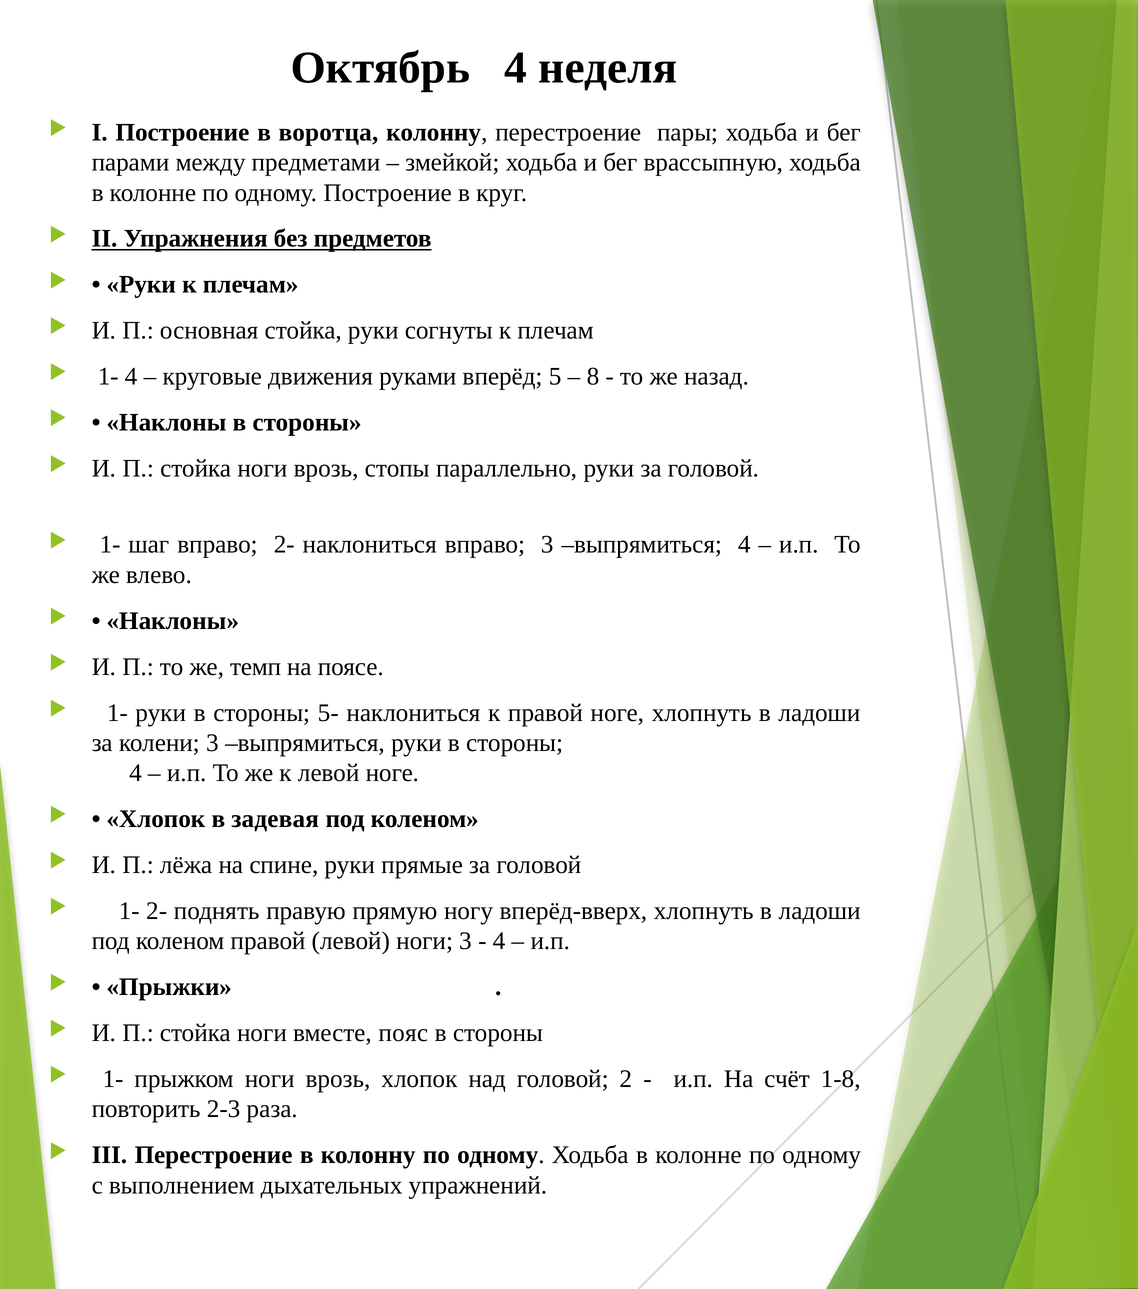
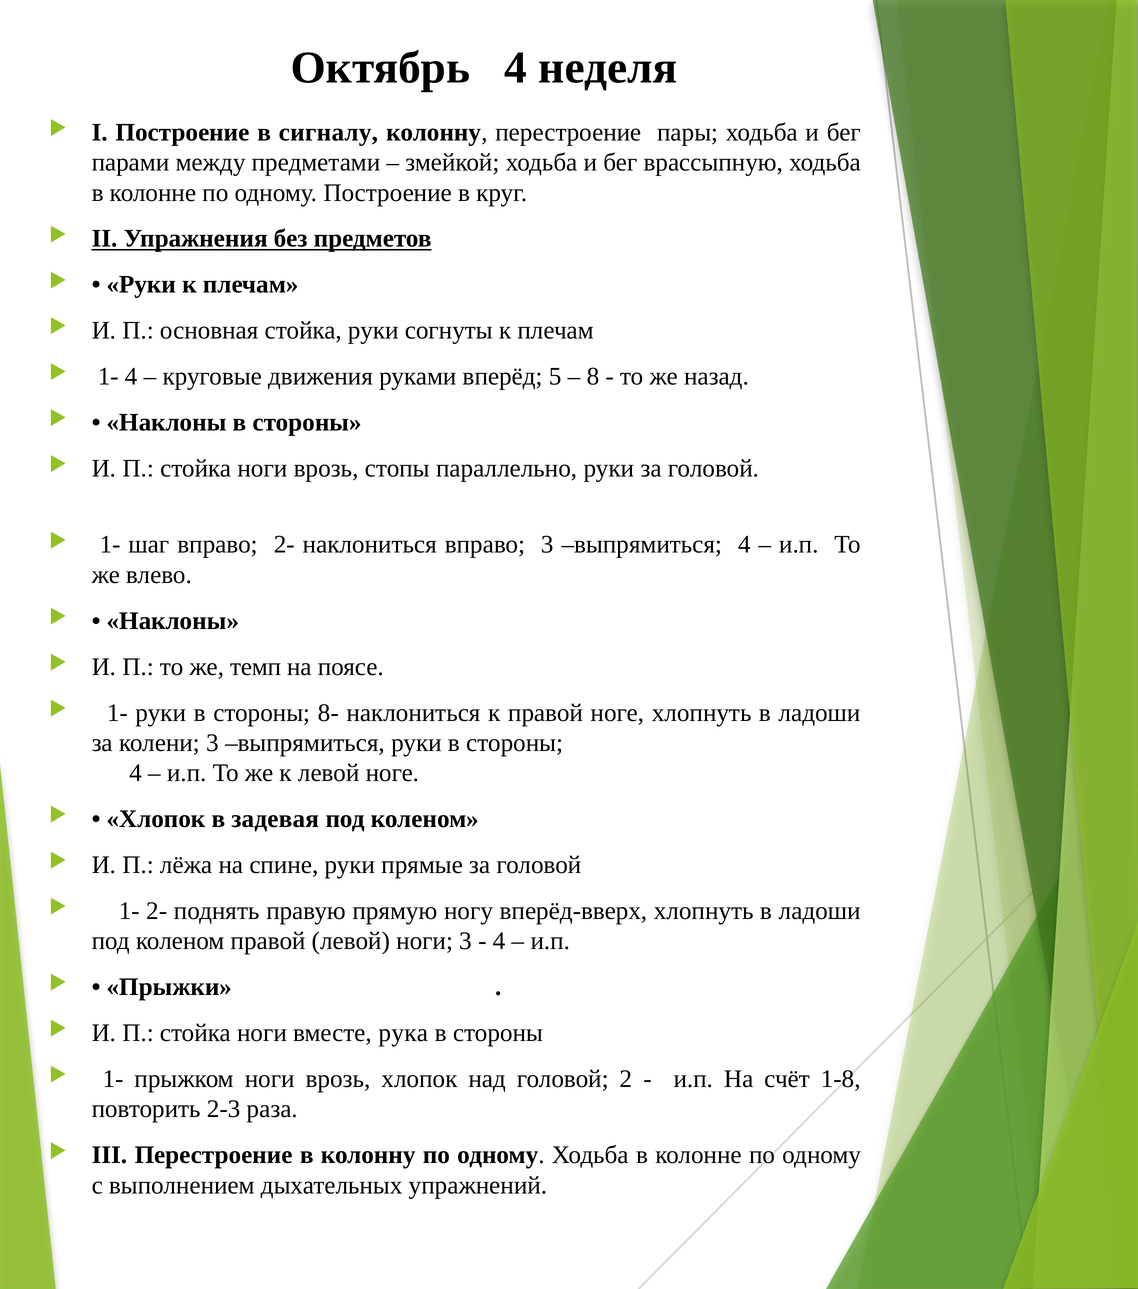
воротца: воротца -> сигналу (328, 132)
5-: 5- -> 8- (328, 712)
пояс: пояс -> рука (403, 1032)
